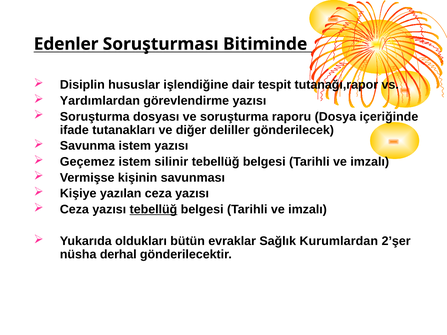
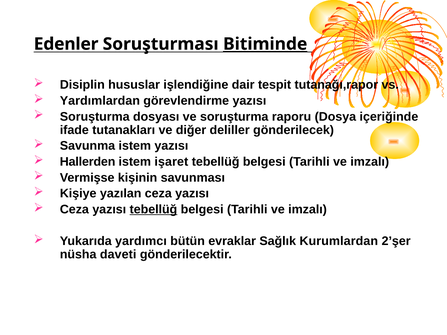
Bitiminde underline: none -> present (265, 44)
Geçemez: Geçemez -> Hallerden (88, 162)
silinir: silinir -> işaret (171, 162)
oldukları: oldukları -> yardımcı (141, 241)
derhal: derhal -> daveti (118, 255)
